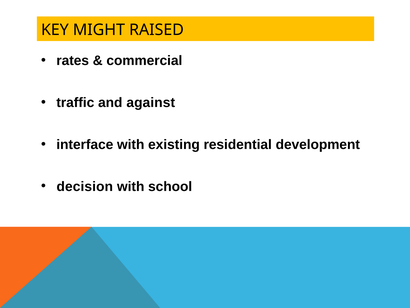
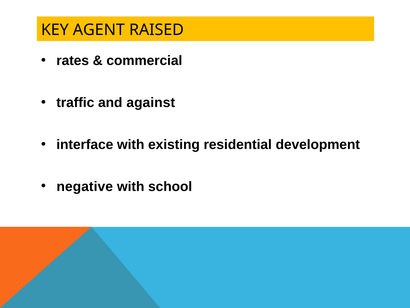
MIGHT: MIGHT -> AGENT (99, 30)
decision: decision -> negative (85, 186)
